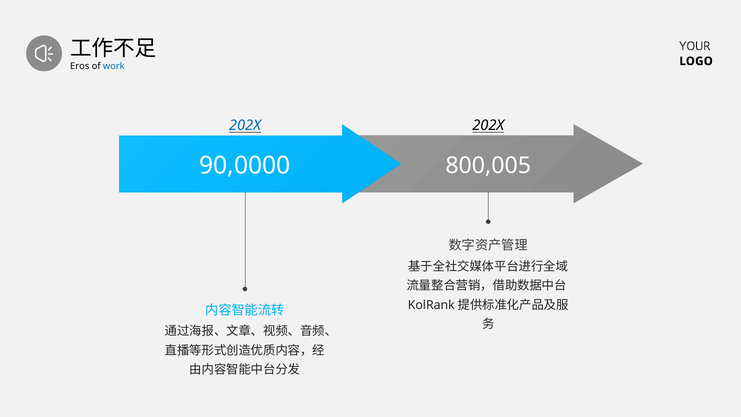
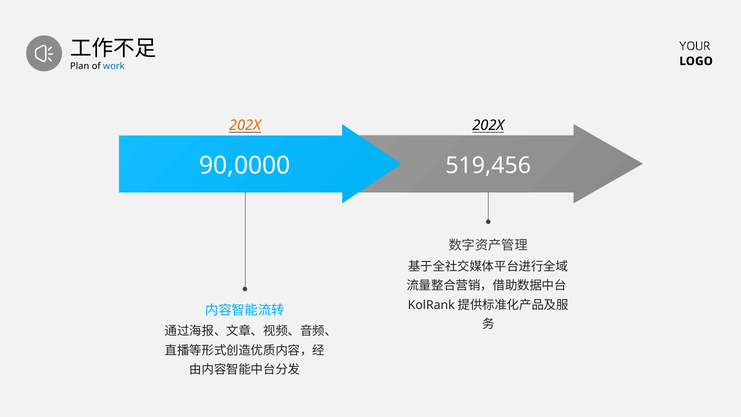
Eros: Eros -> Plan (80, 66)
202X colour: blue -> orange (245, 125)
800,005: 800,005 -> 519,456 (488, 166)
